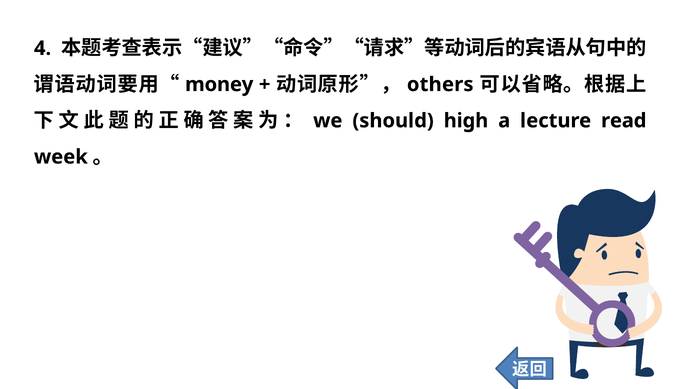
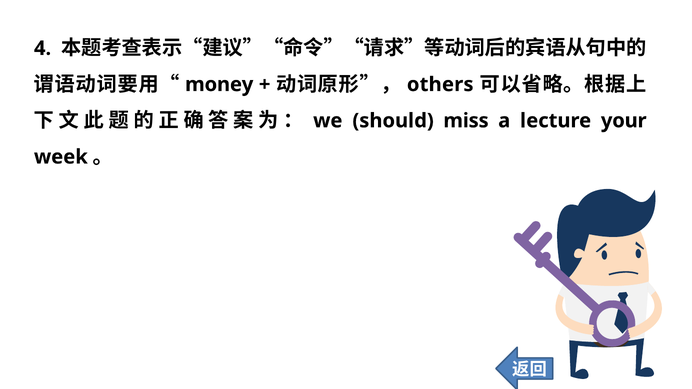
high: high -> miss (466, 121)
read: read -> your (624, 121)
